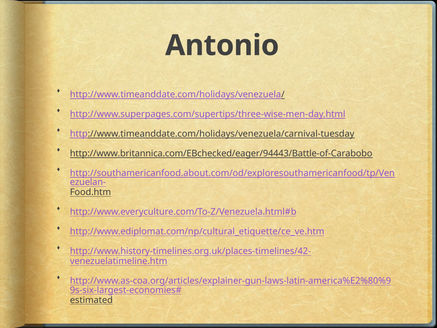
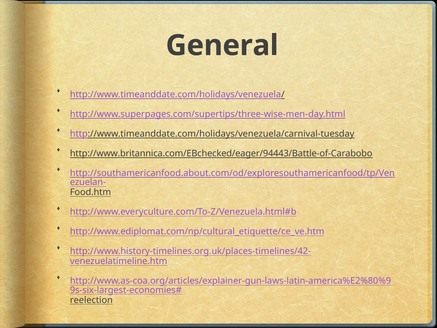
Antonio: Antonio -> General (222, 45)
estimated: estimated -> reelection (91, 300)
